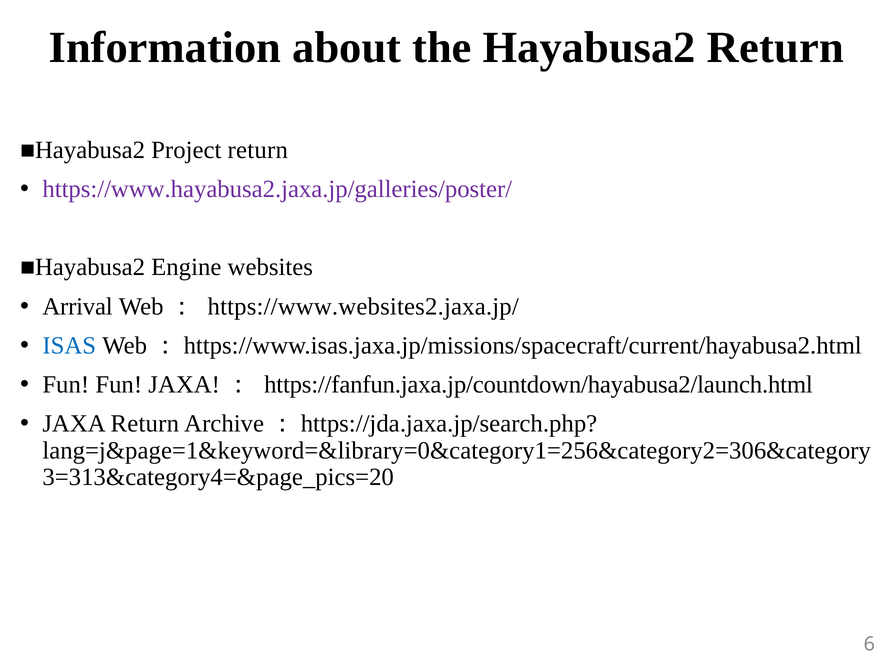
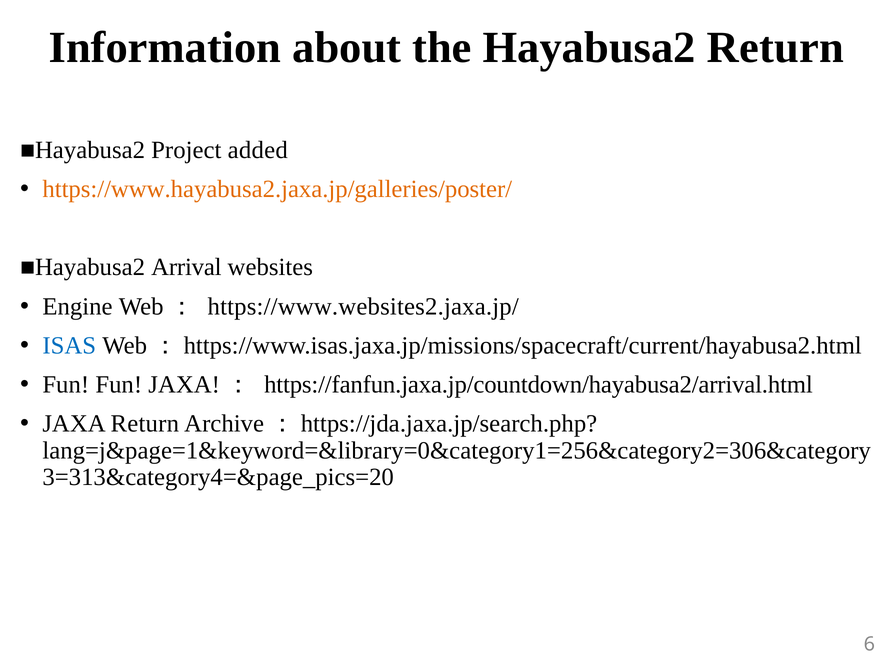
Project return: return -> added (258, 150)
https://www.hayabusa2.jaxa.jp/galleries/poster/ colour: purple -> orange (277, 189)
Engine: Engine -> Arrival (186, 267)
Arrival: Arrival -> Engine (77, 307)
https://fanfun.jaxa.jp/countdown/hayabusa2/launch.html: https://fanfun.jaxa.jp/countdown/hayabusa2/launch.html -> https://fanfun.jaxa.jp/countdown/hayabusa2/arrival.html (538, 385)
